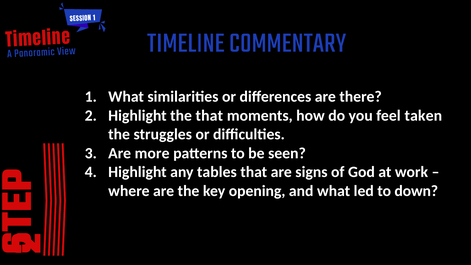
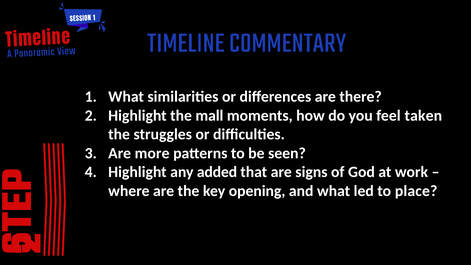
the that: that -> mall (209, 115)
tables: tables -> added (217, 172)
down: down -> place (416, 191)
